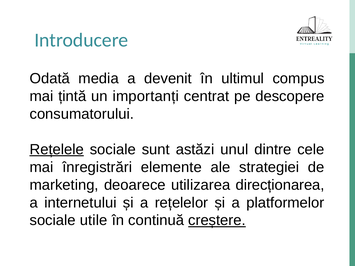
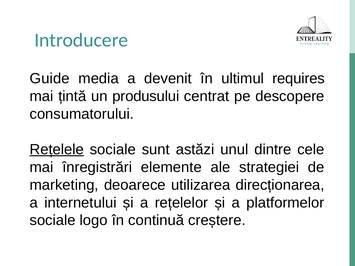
Odată: Odată -> Guide (50, 79)
compus: compus -> requires (299, 79)
importanți: importanți -> produsului (146, 96)
utile: utile -> logo (94, 221)
creștere underline: present -> none (217, 221)
